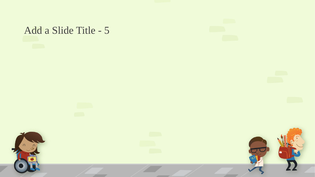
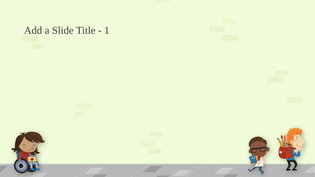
5: 5 -> 1 (107, 30)
